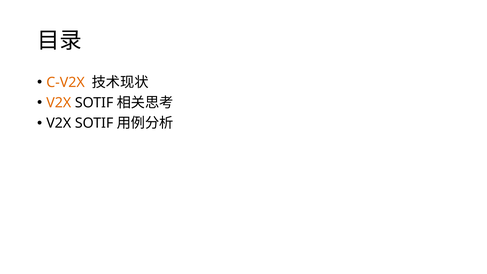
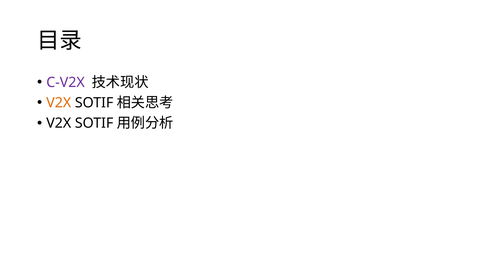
C-V2X colour: orange -> purple (66, 82)
